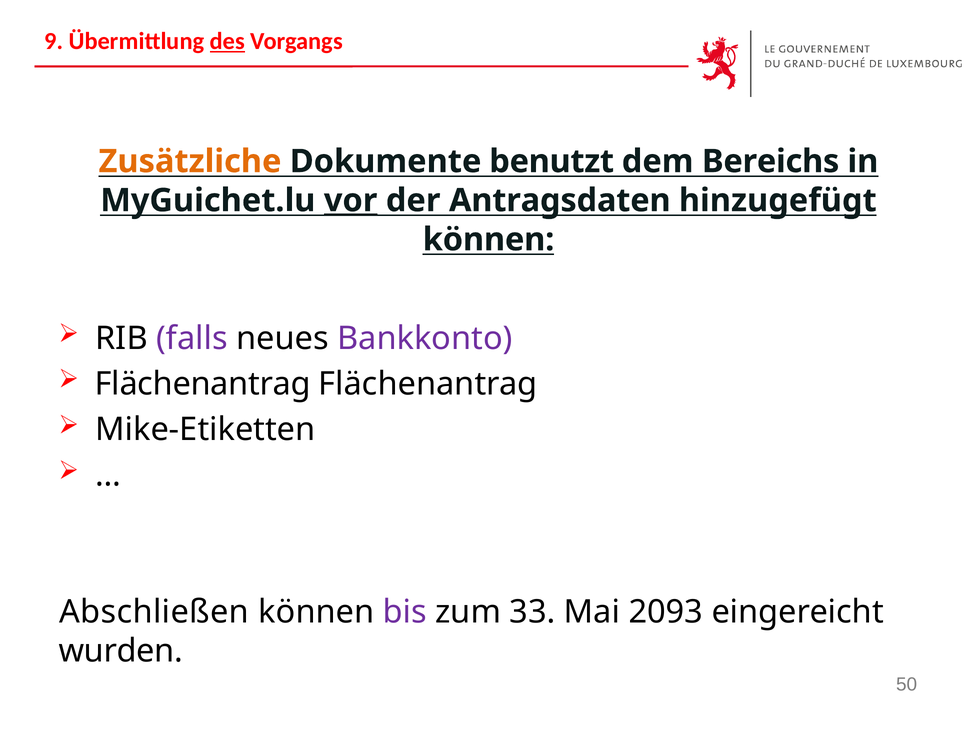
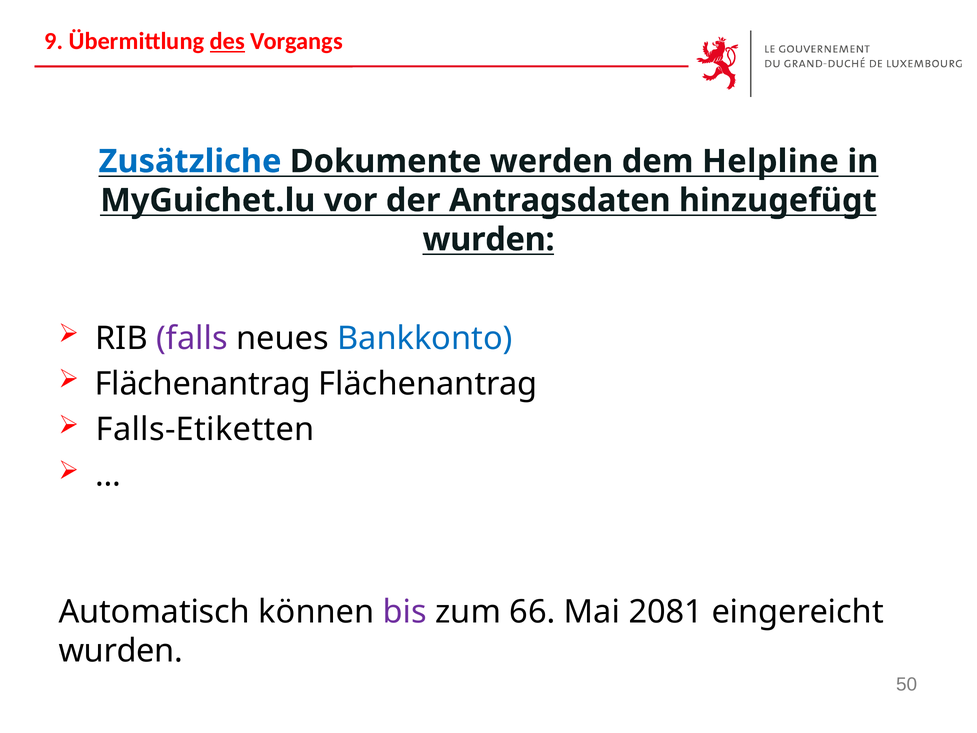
Zusätzliche colour: orange -> blue (190, 161)
benutzt: benutzt -> werden (551, 161)
Bereichs: Bereichs -> Helpline (770, 161)
vor underline: present -> none (351, 200)
können: können -> wurden (489, 239)
Bankkonto colour: purple -> blue (425, 338)
Mike-Etiketten: Mike-Etiketten -> Falls-Etiketten (205, 429)
Abschließen: Abschließen -> Automatisch (154, 612)
33: 33 -> 66 (532, 612)
2093: 2093 -> 2081 (666, 612)
